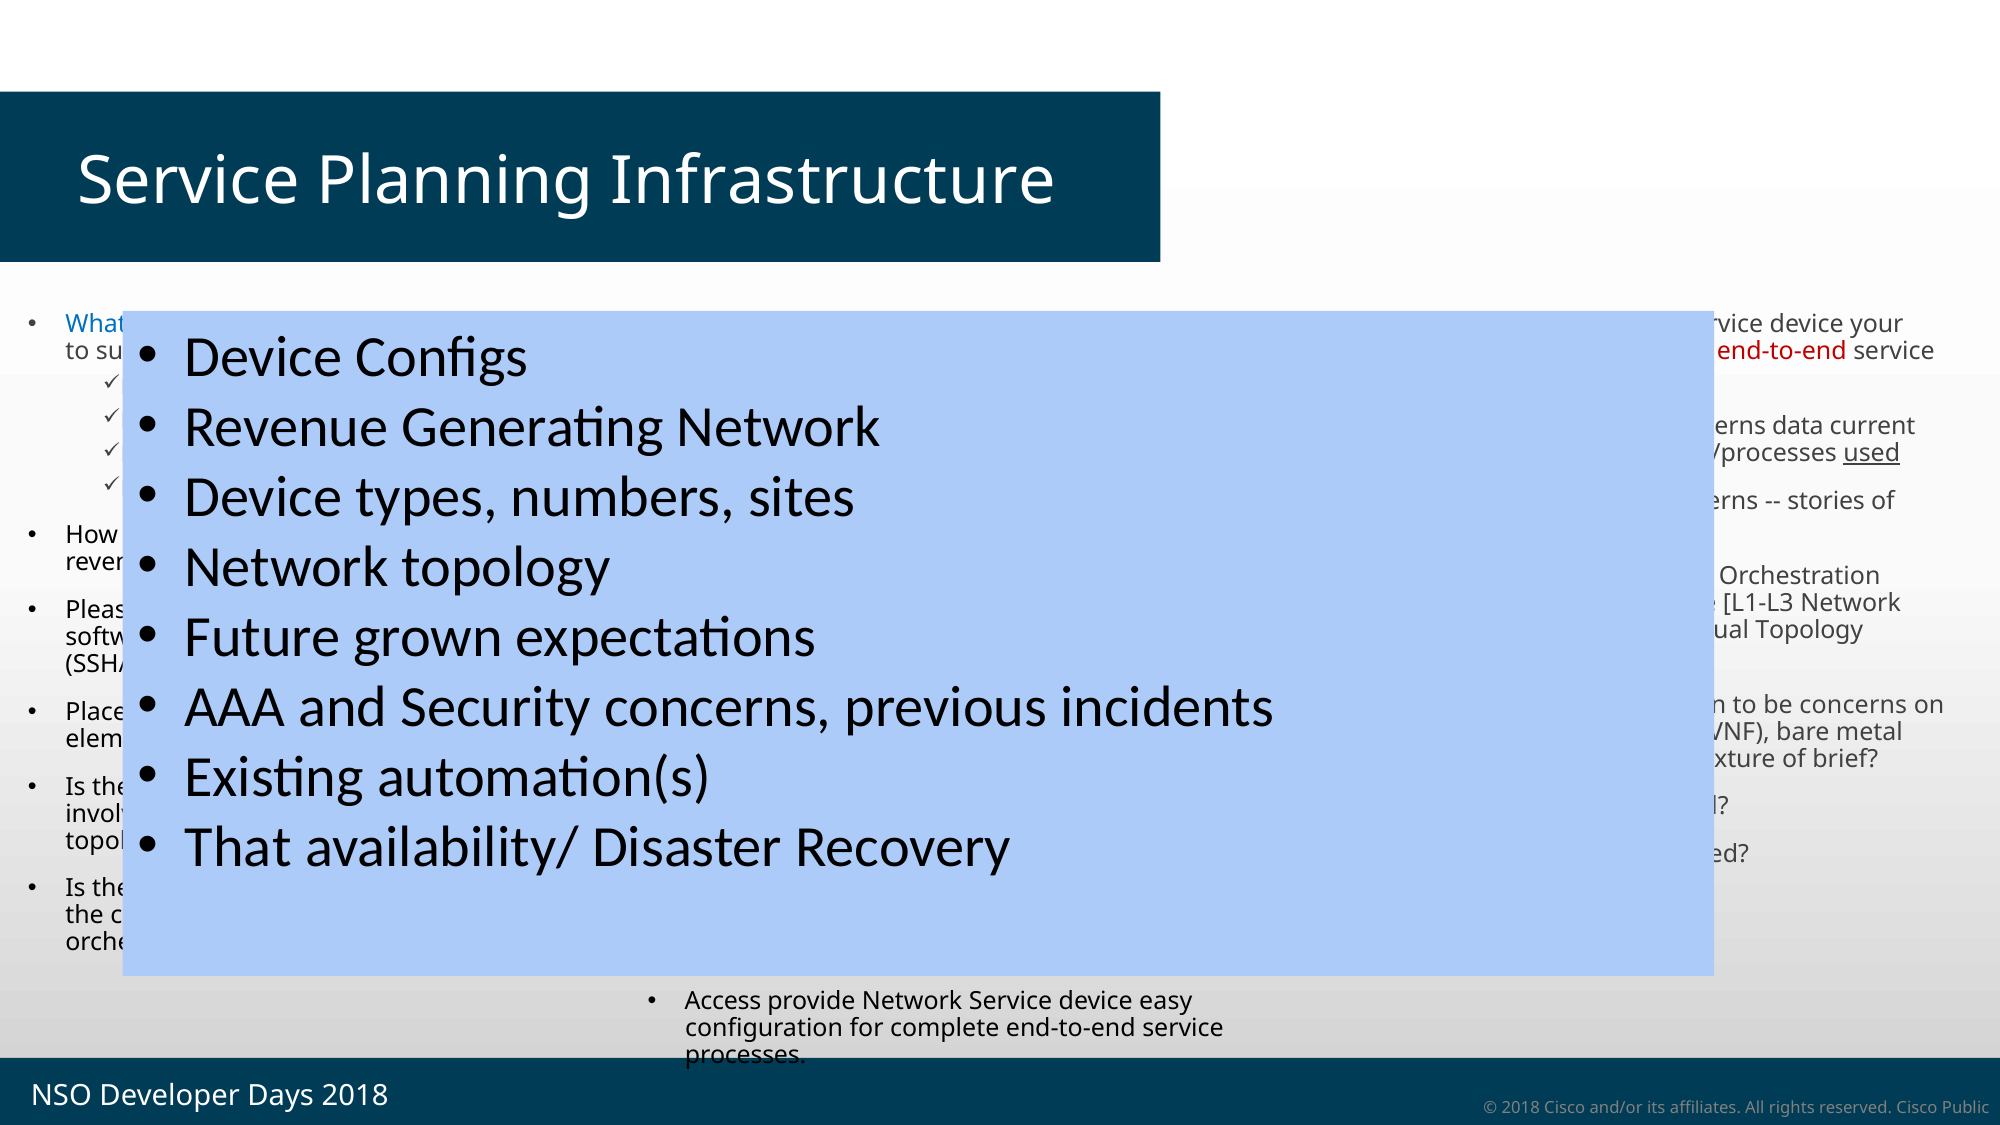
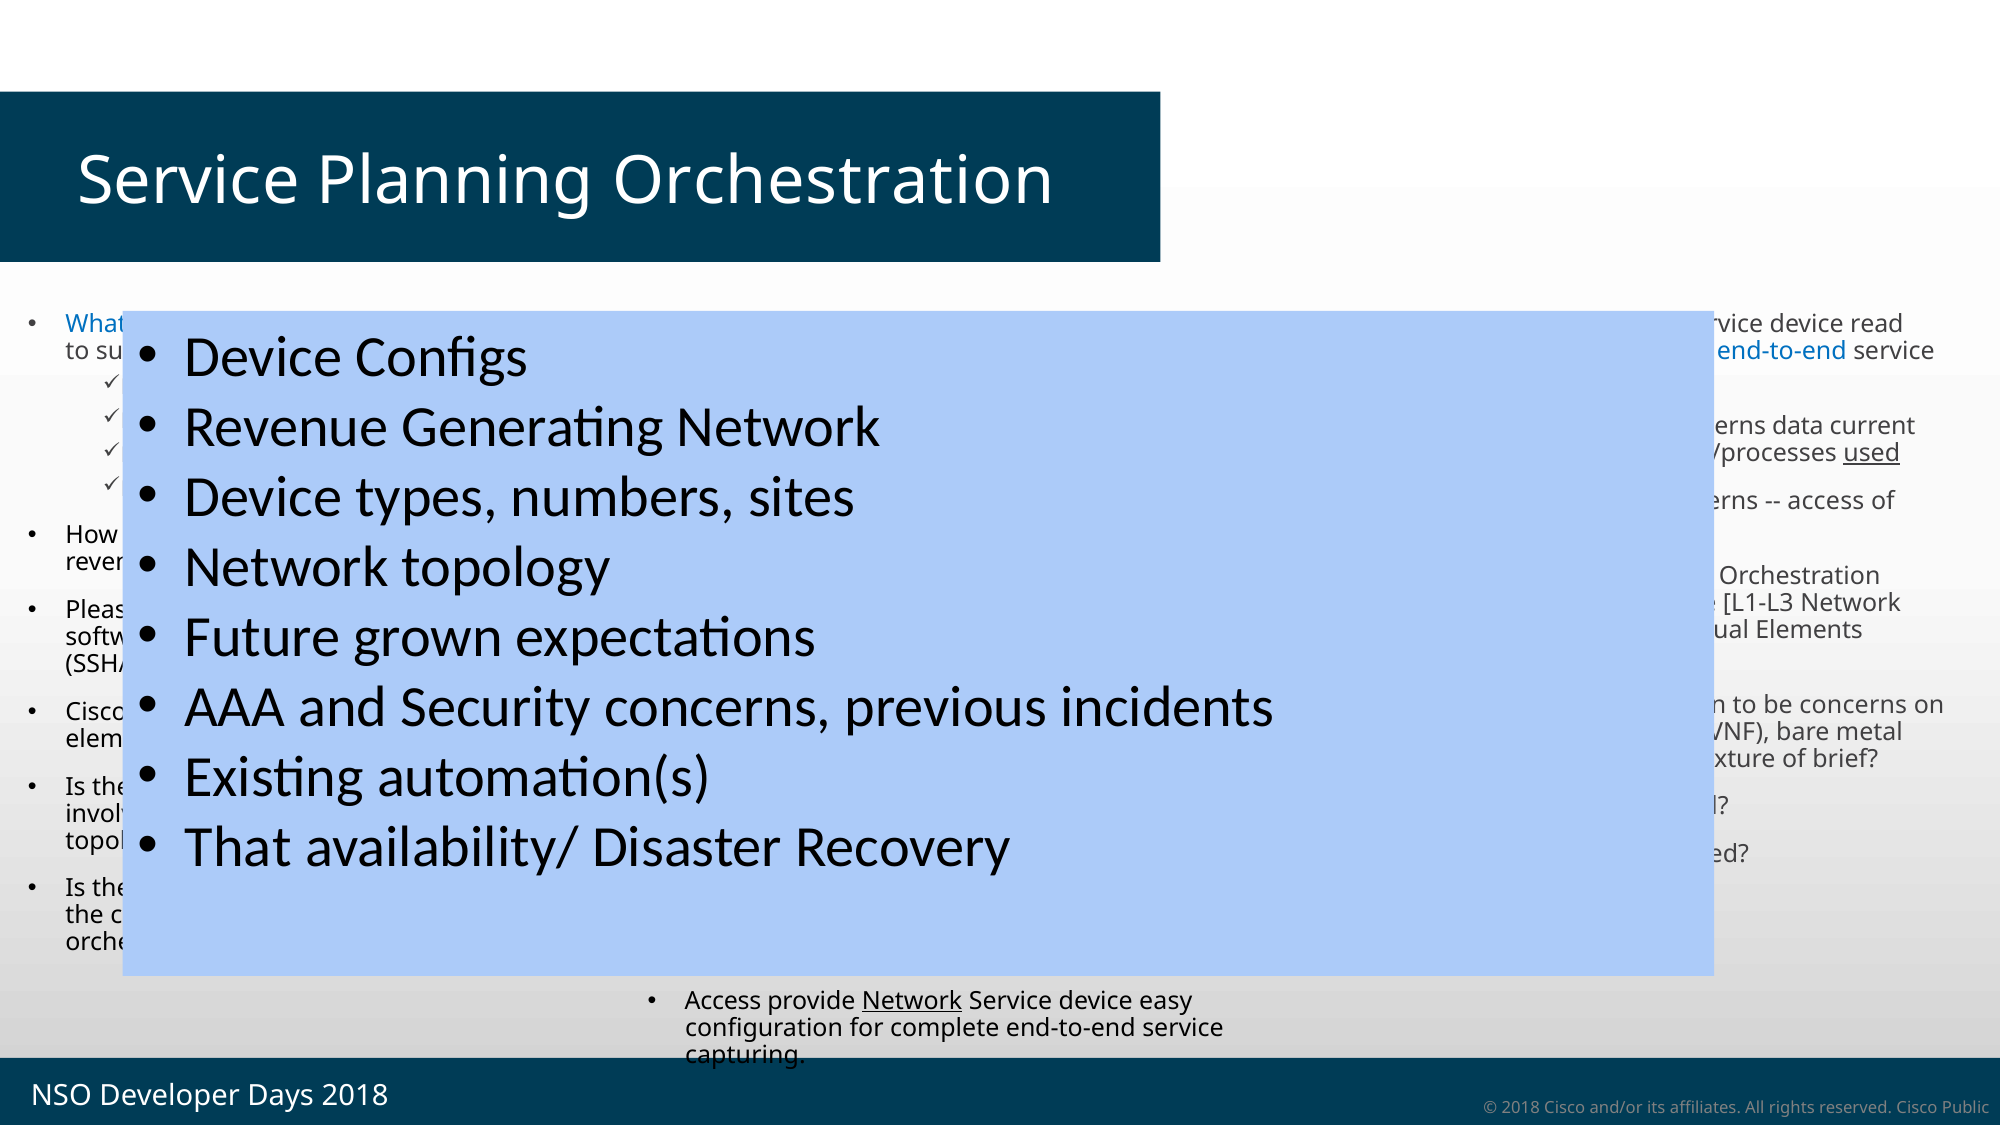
Planning Infrastructure: Infrastructure -> Orchestration (833, 181)
device your: your -> read (1877, 325)
end-to-end colour: red -> blue (1782, 352)
stories: stories -> access (1826, 501)
Topology: Topology -> Elements (1809, 630)
Place: Place -> Cisco (96, 712)
Network underline: none -> present (912, 1001)
processes: processes -> capturing (745, 1055)
